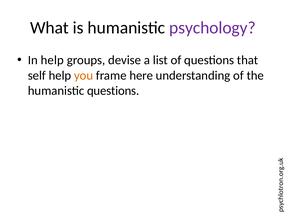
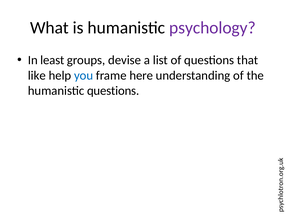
In help: help -> least (52, 60)
self: self -> like (37, 75)
you colour: orange -> blue (84, 75)
